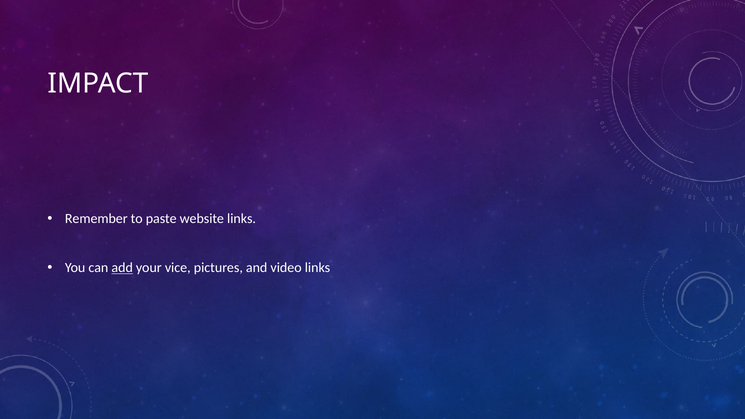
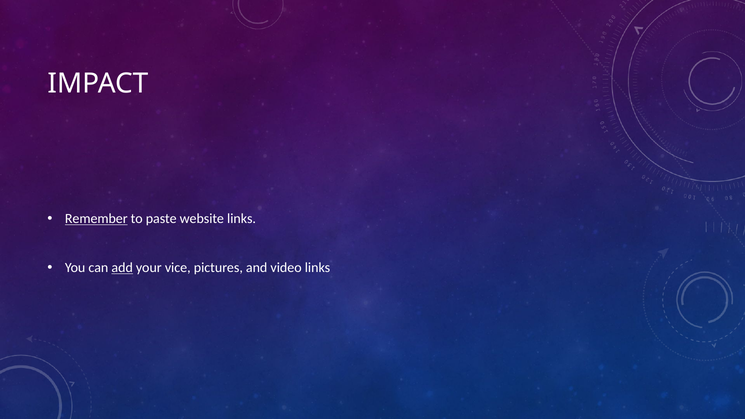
Remember underline: none -> present (96, 219)
